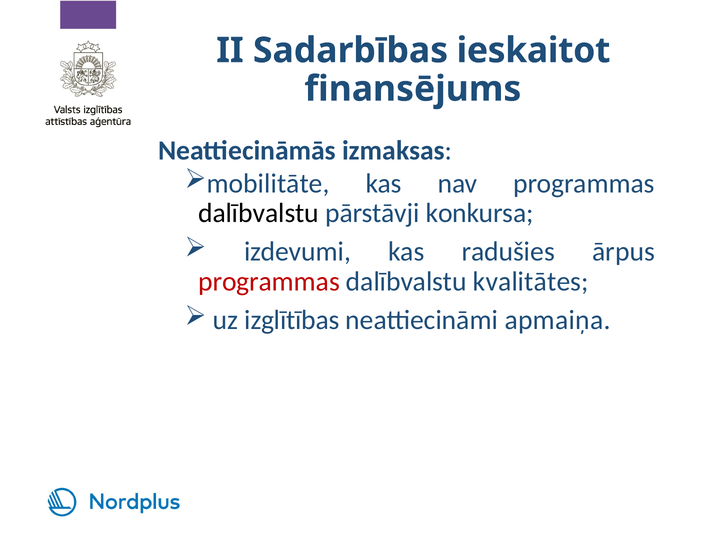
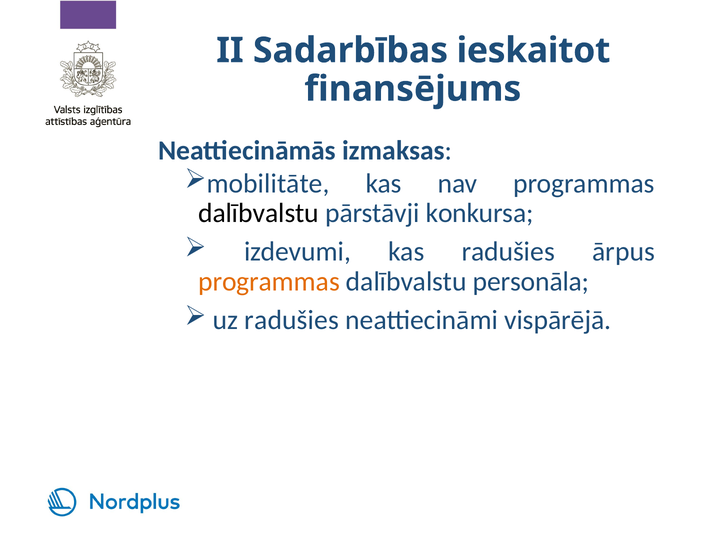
programmas colour: red -> orange (269, 281)
kvalitātes: kvalitātes -> personāla (531, 281)
uz izglītības: izglītības -> radušies (292, 320)
apmaiņa: apmaiņa -> vispārējā (558, 320)
